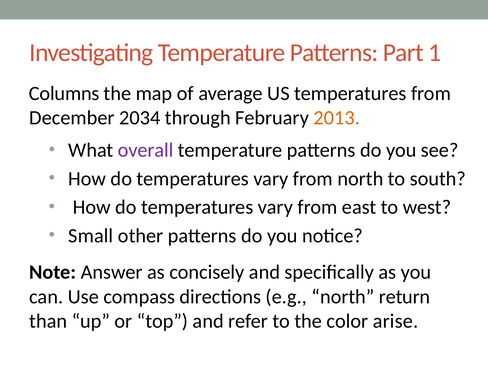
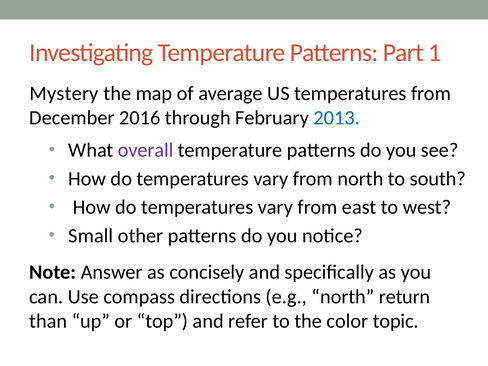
Columns: Columns -> Mystery (64, 93)
2034: 2034 -> 2016 (140, 118)
2013 colour: orange -> blue (337, 118)
arise: arise -> topic (396, 321)
